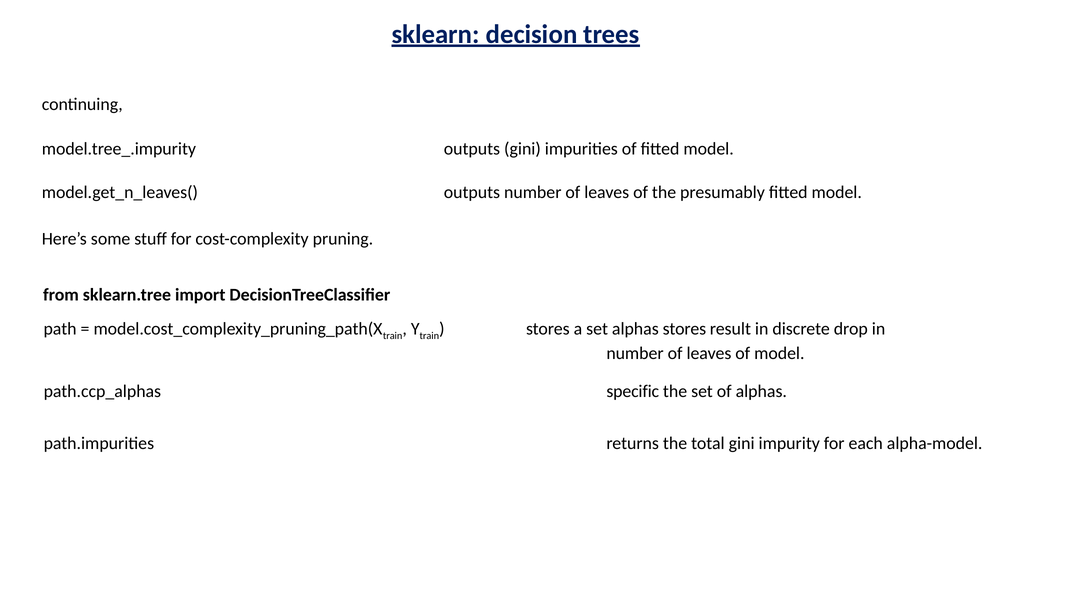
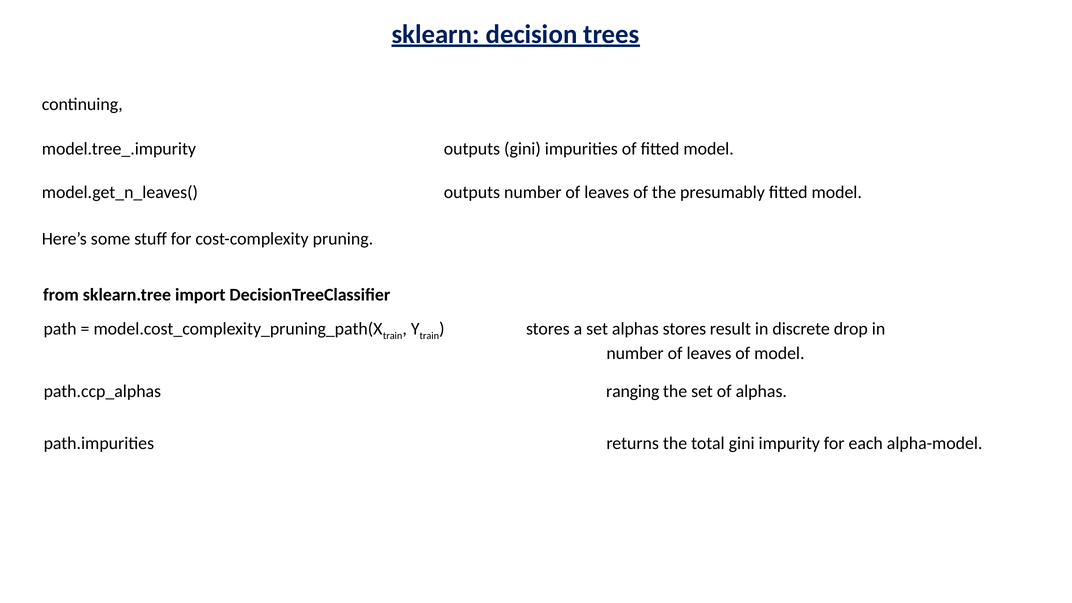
specific: specific -> ranging (633, 391)
